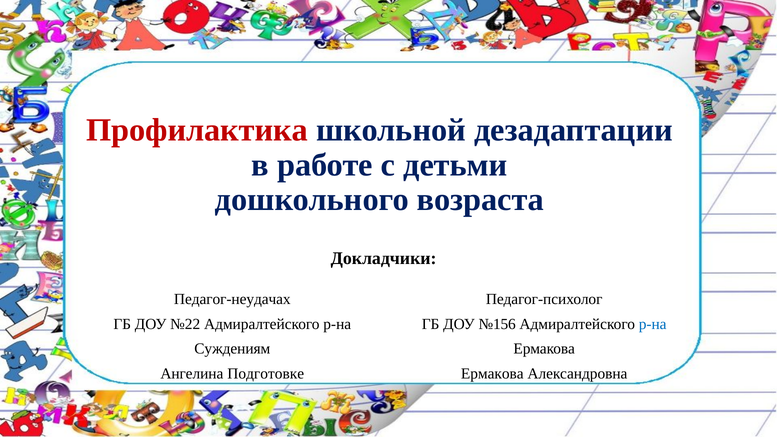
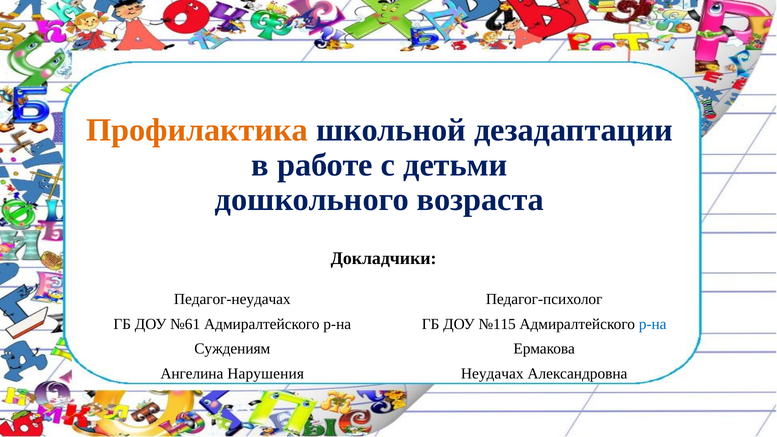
Профилактика colour: red -> orange (197, 130)
№22: №22 -> №61 (185, 324)
№156: №156 -> №115 (497, 324)
Подготовке: Подготовке -> Нарушения (266, 374)
Ермакова: Ермакова -> Неудачах (492, 374)
